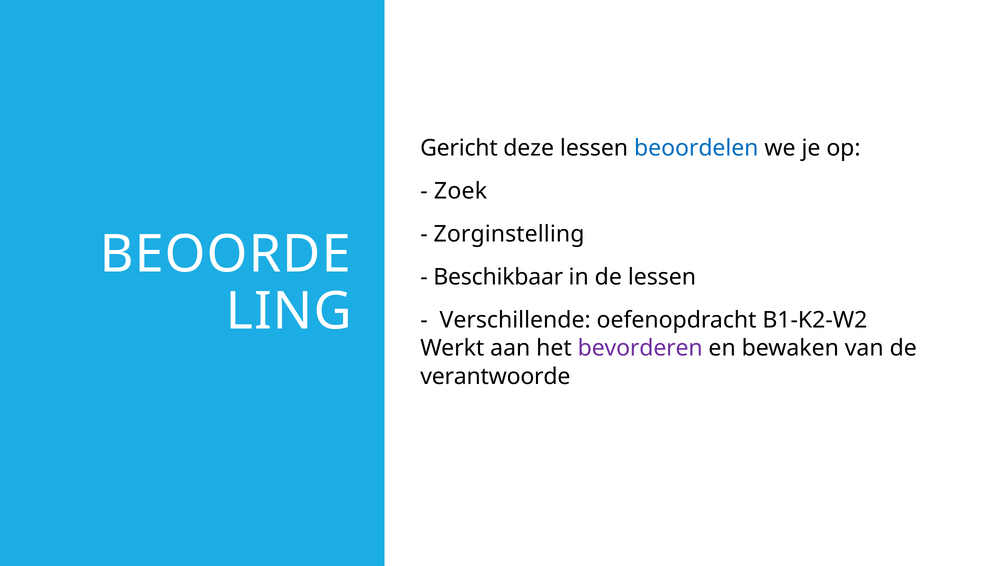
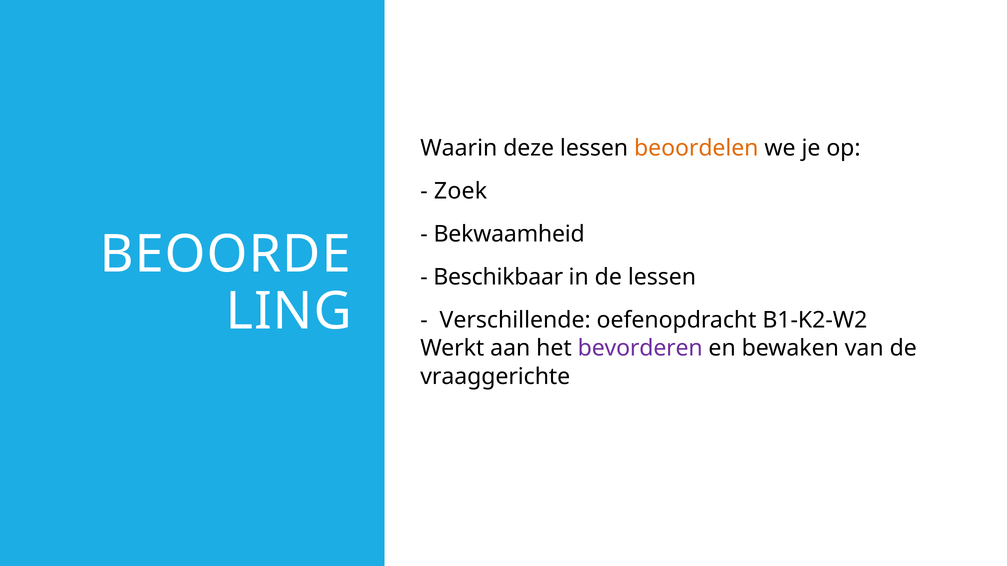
Gericht: Gericht -> Waarin (459, 148)
beoordelen colour: blue -> orange (696, 148)
Zorginstelling: Zorginstelling -> Bekwaamheid (509, 234)
verantwoorde: verantwoorde -> vraaggerichte (495, 377)
